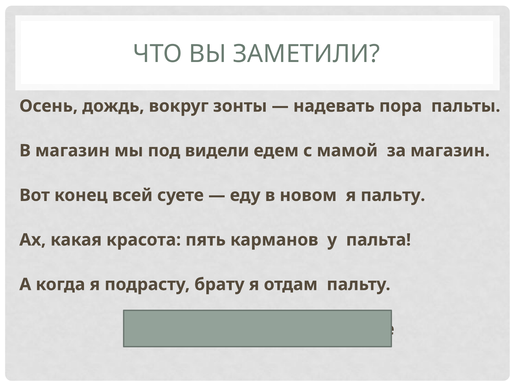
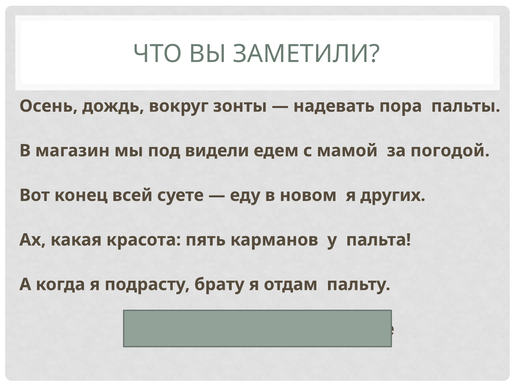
за магазин: магазин -> погодой (450, 151)
я пальту: пальту -> других (393, 195)
